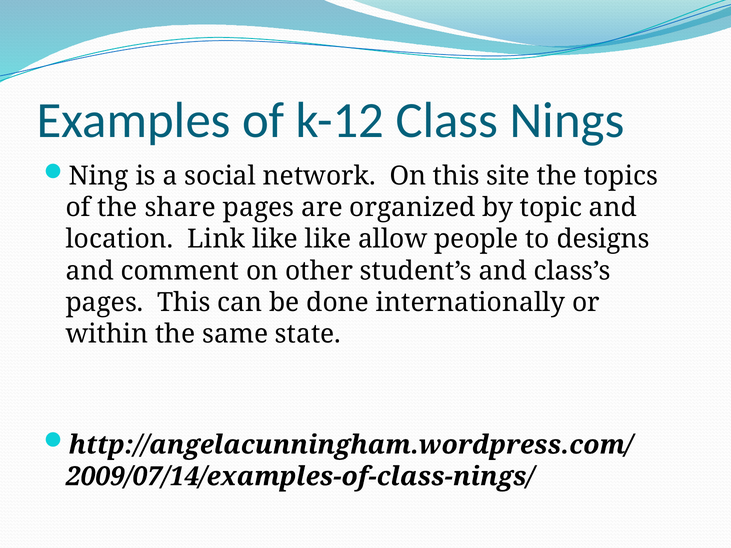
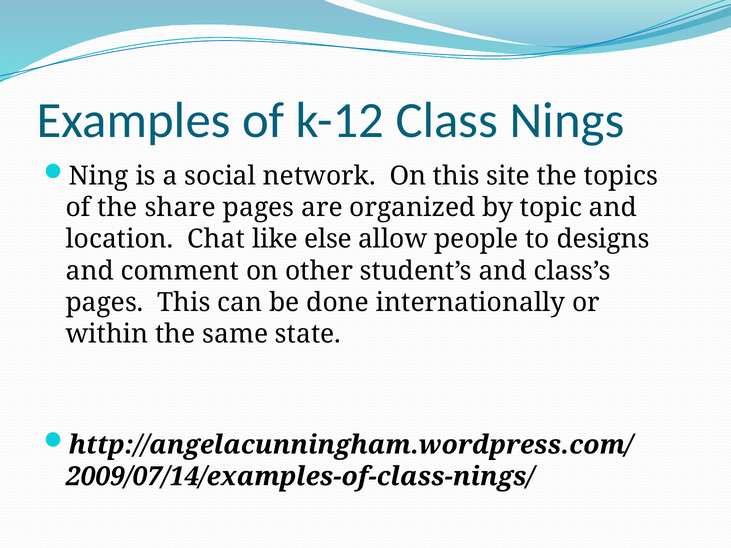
Link: Link -> Chat (216, 239)
like like: like -> else (328, 239)
